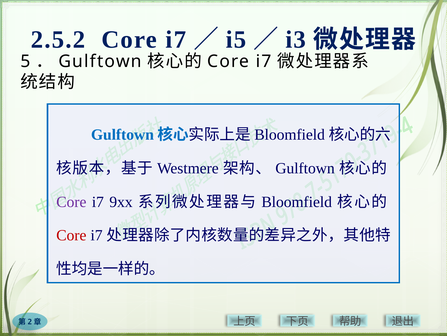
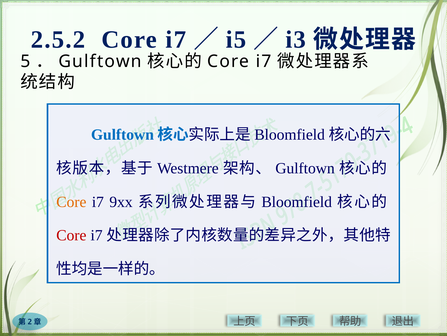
Core colour: purple -> orange (71, 201)
